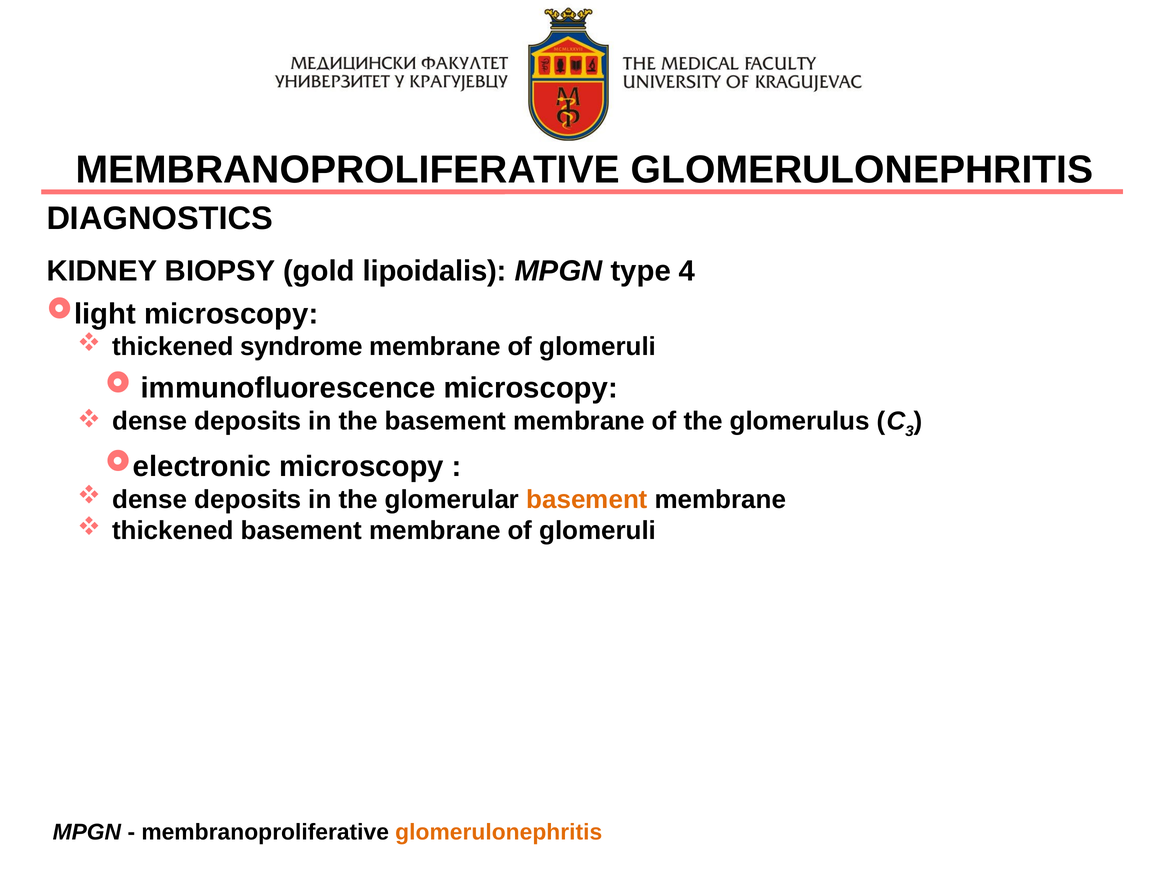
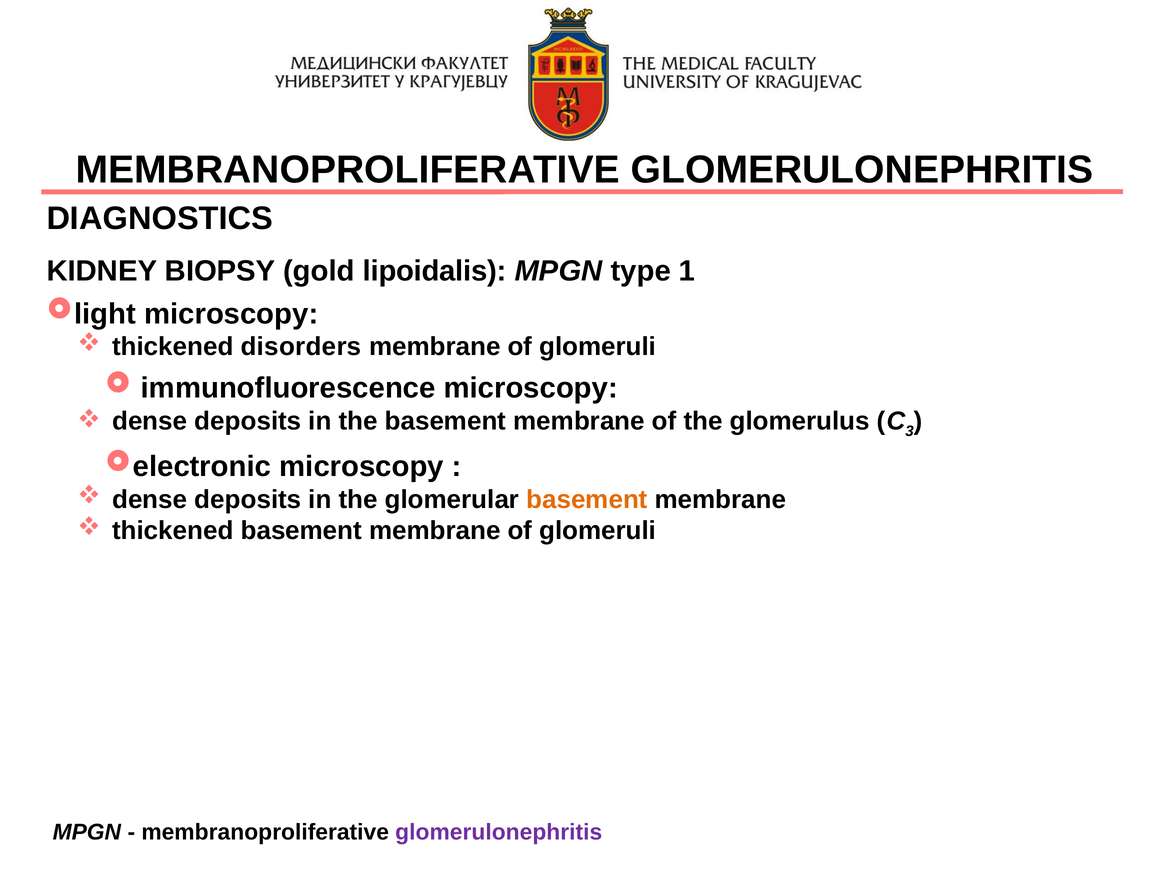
4: 4 -> 1 (687, 271)
syndrome: syndrome -> disorders (301, 347)
glomerulonephritis colour: orange -> purple (499, 833)
